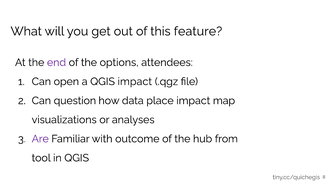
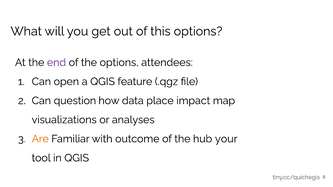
this feature: feature -> options (198, 31)
QGIS impact: impact -> feature (135, 82)
Are colour: purple -> orange (40, 139)
from: from -> your (226, 139)
